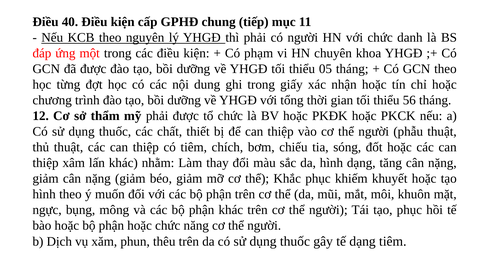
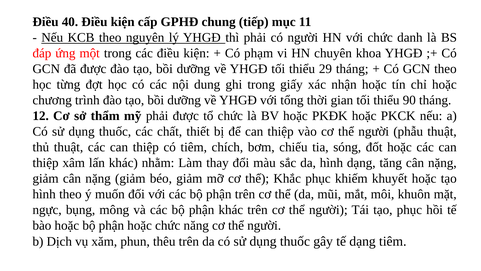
05: 05 -> 29 (326, 69)
56: 56 -> 90 (409, 100)
